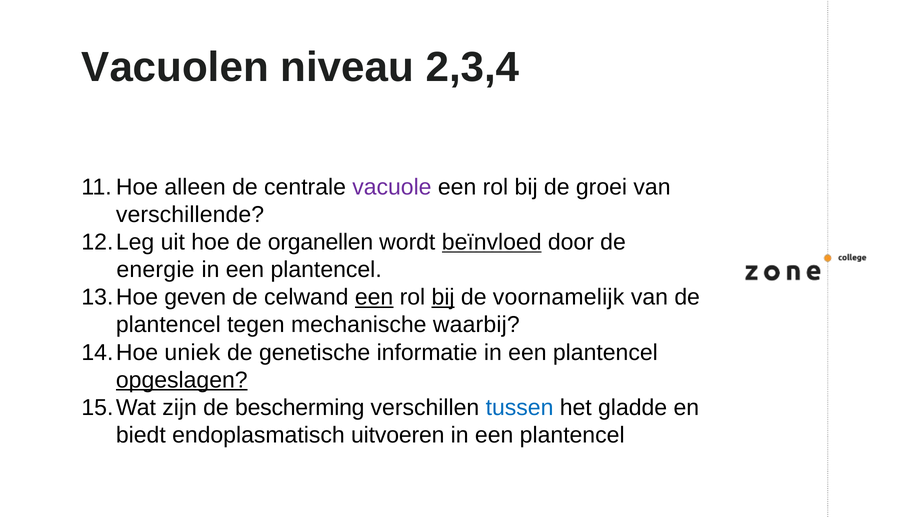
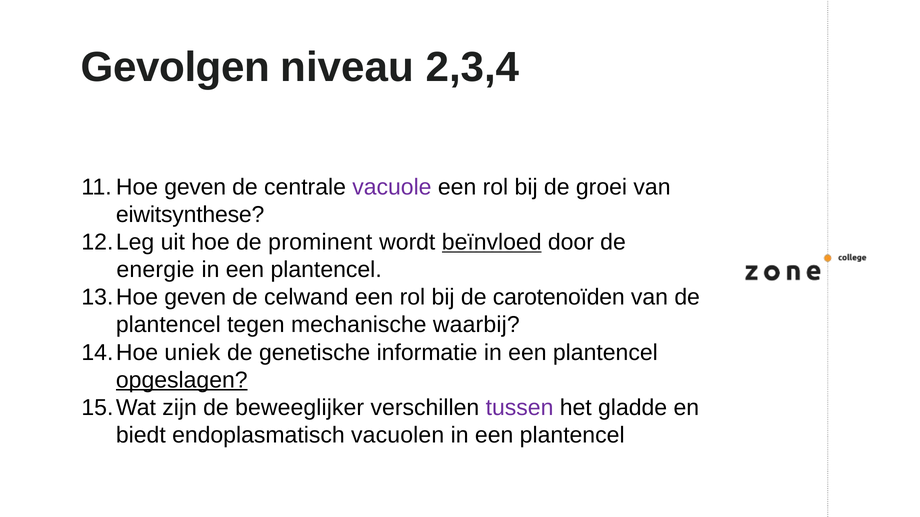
Vacuolen: Vacuolen -> Gevolgen (175, 67)
alleen: alleen -> geven (195, 187)
verschillende: verschillende -> eiwitsynthese (190, 215)
organellen: organellen -> prominent (320, 242)
een underline: present -> none (374, 298)
bij underline: present -> none (443, 298)
voornamelijk: voornamelijk -> carotenoïden (559, 298)
bescherming: bescherming -> beweeglijker (300, 408)
tussen colour: blue -> purple (520, 408)
uitvoeren: uitvoeren -> vacuolen (398, 436)
